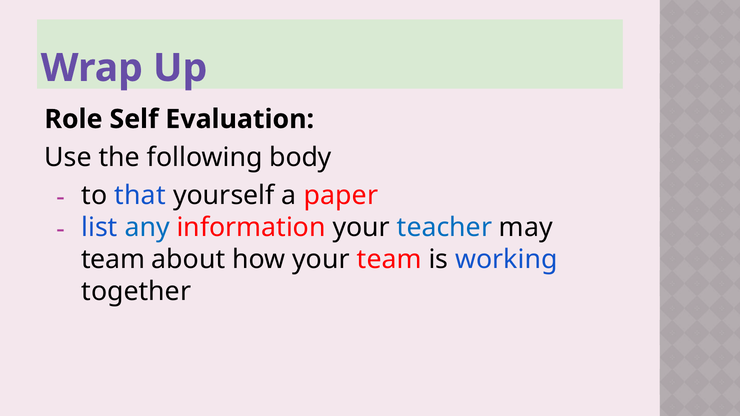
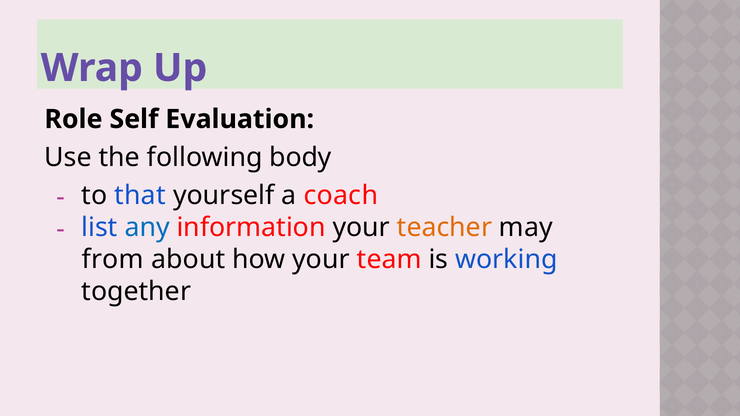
paper: paper -> coach (341, 196)
teacher colour: blue -> orange (444, 228)
team: team -> from (113, 260)
